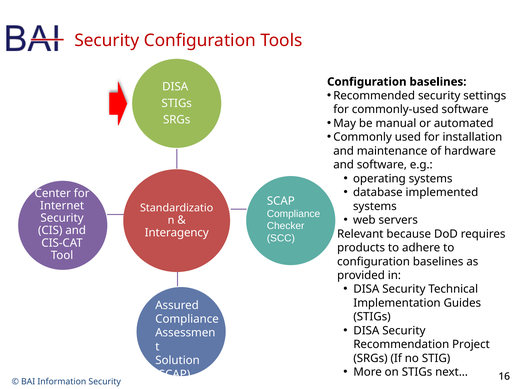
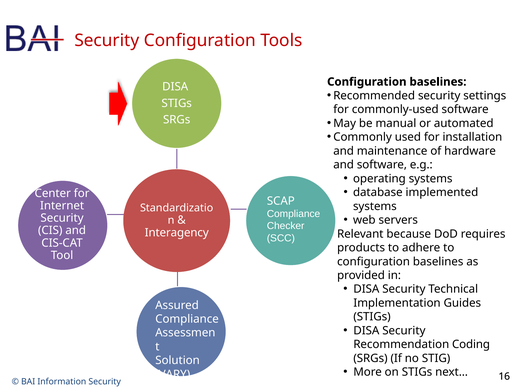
Project: Project -> Coding (471, 345)
SCAP: SCAP -> VARY (173, 375)
